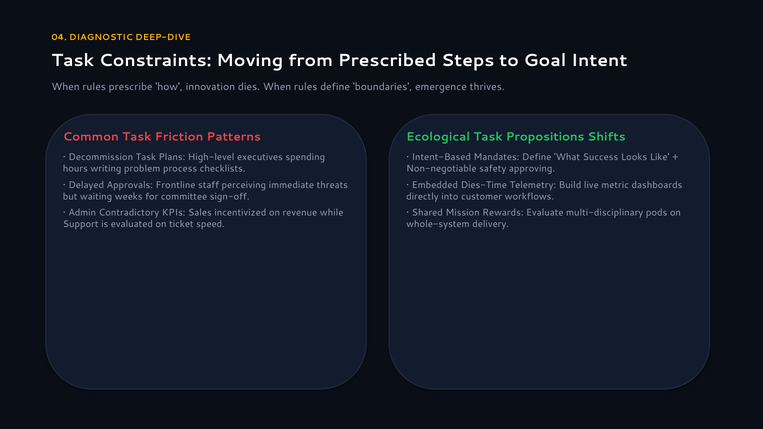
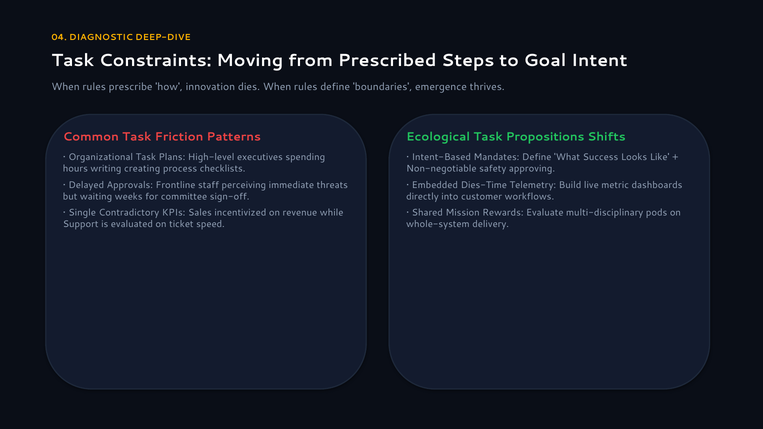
Decommission: Decommission -> Organizational (101, 157)
problem: problem -> creating (142, 169)
Admin: Admin -> Single (82, 213)
